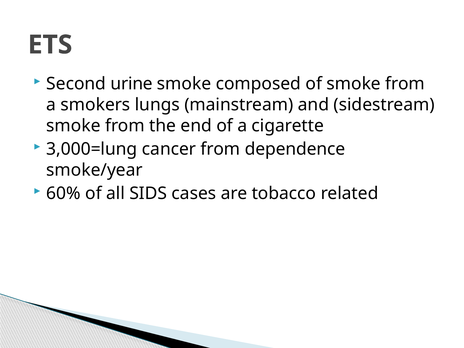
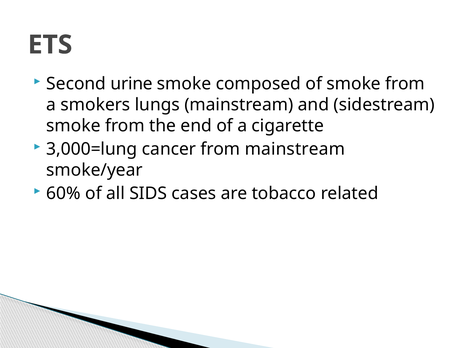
from dependence: dependence -> mainstream (295, 149)
